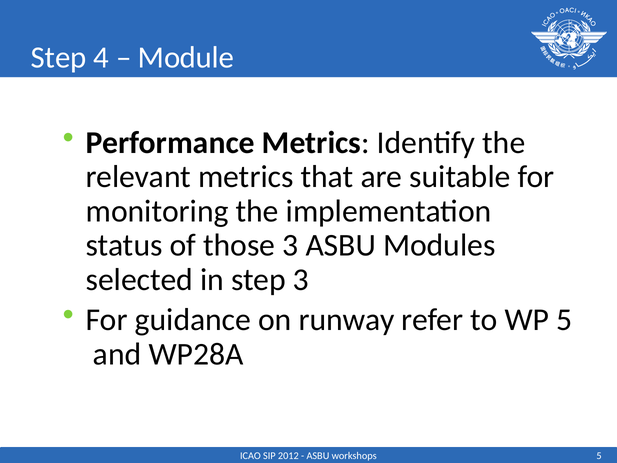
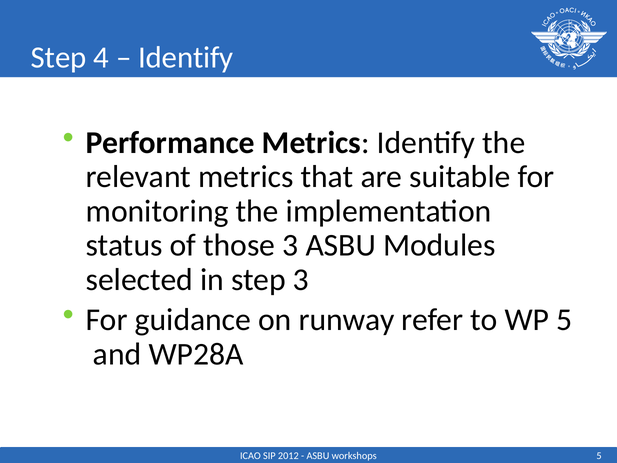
Module: Module -> Identify (186, 58)
